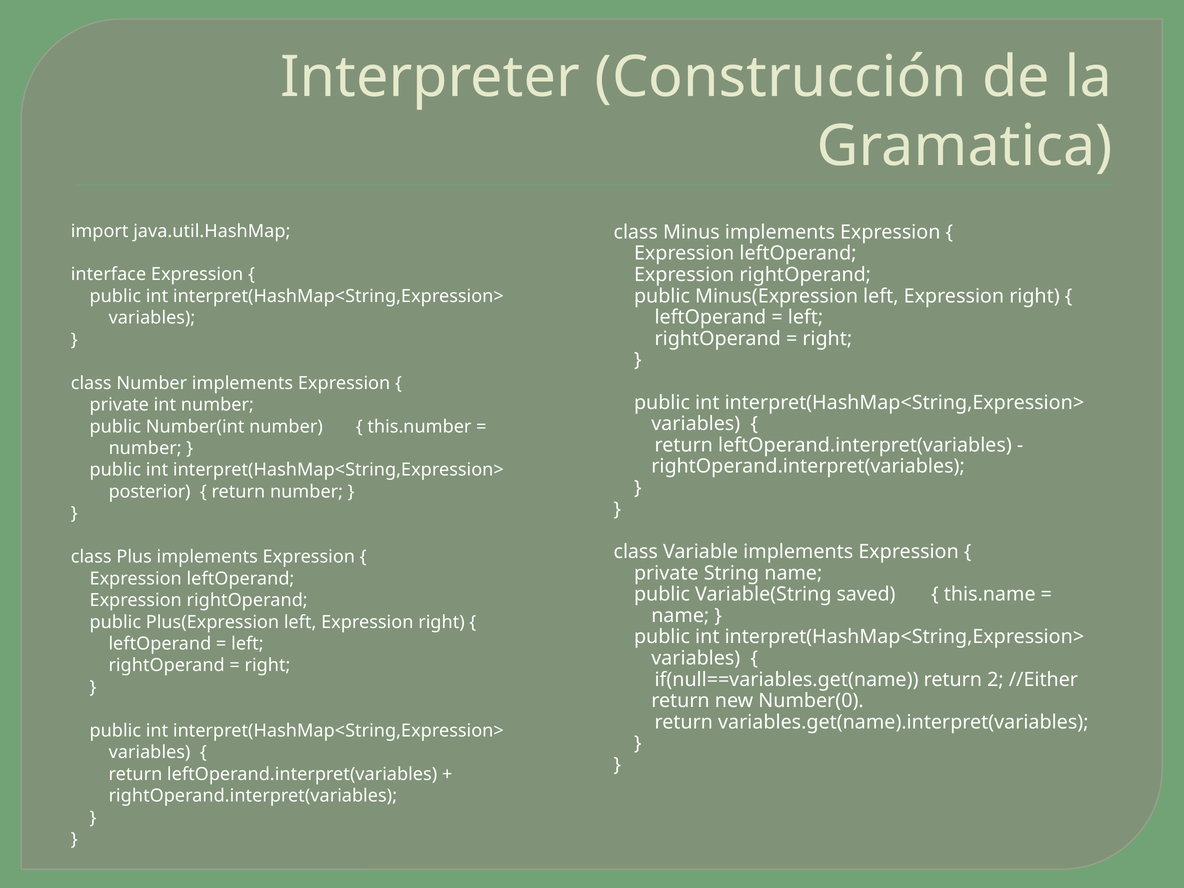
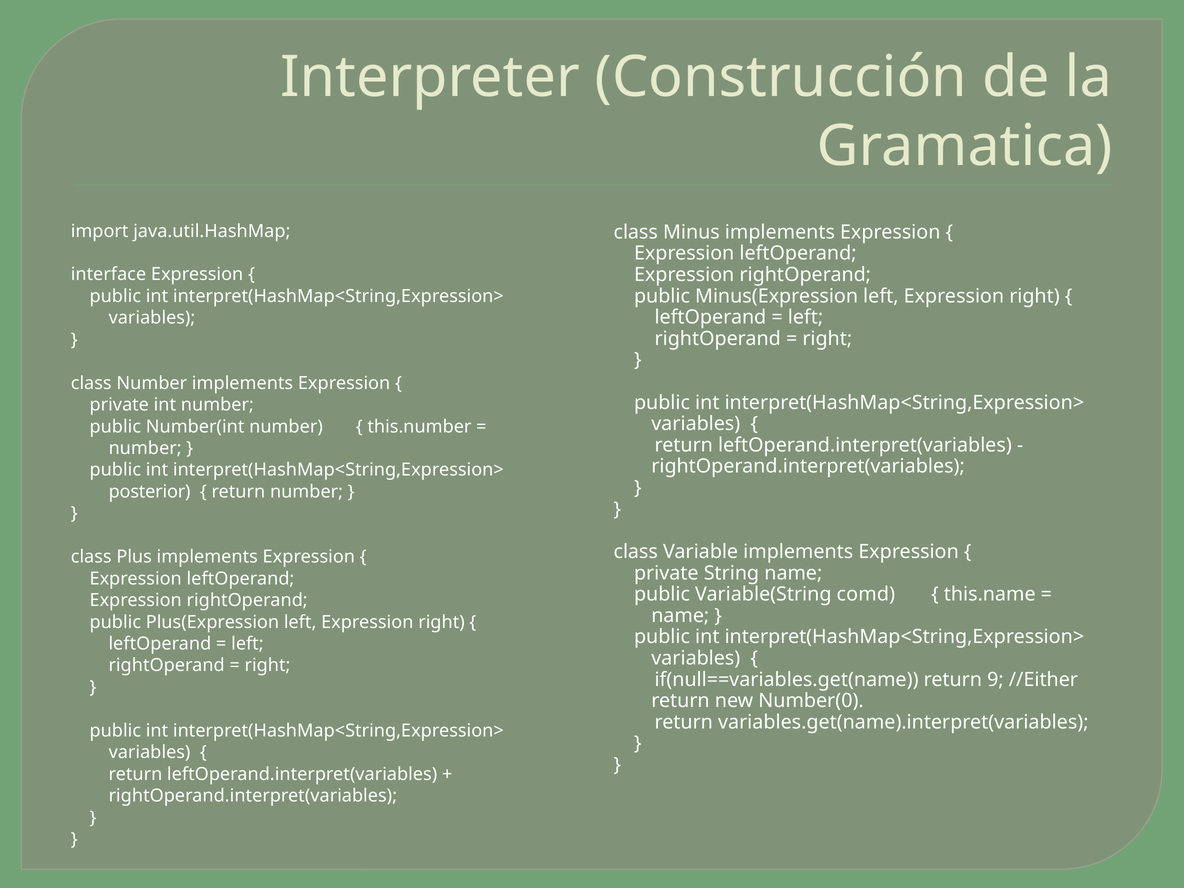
saved: saved -> comd (866, 594)
2: 2 -> 9 (995, 680)
